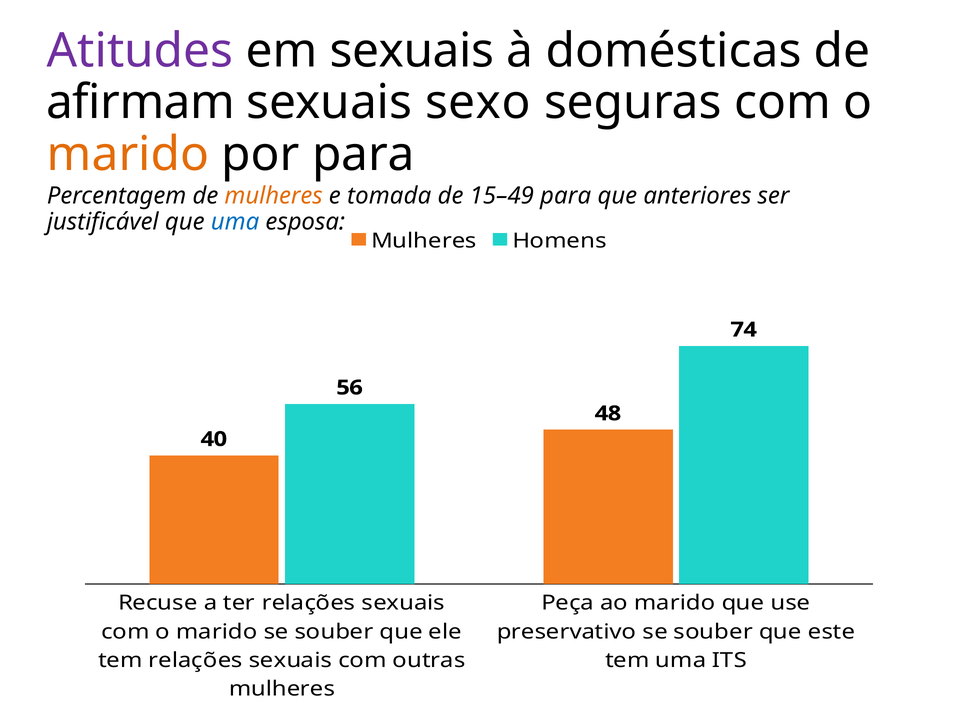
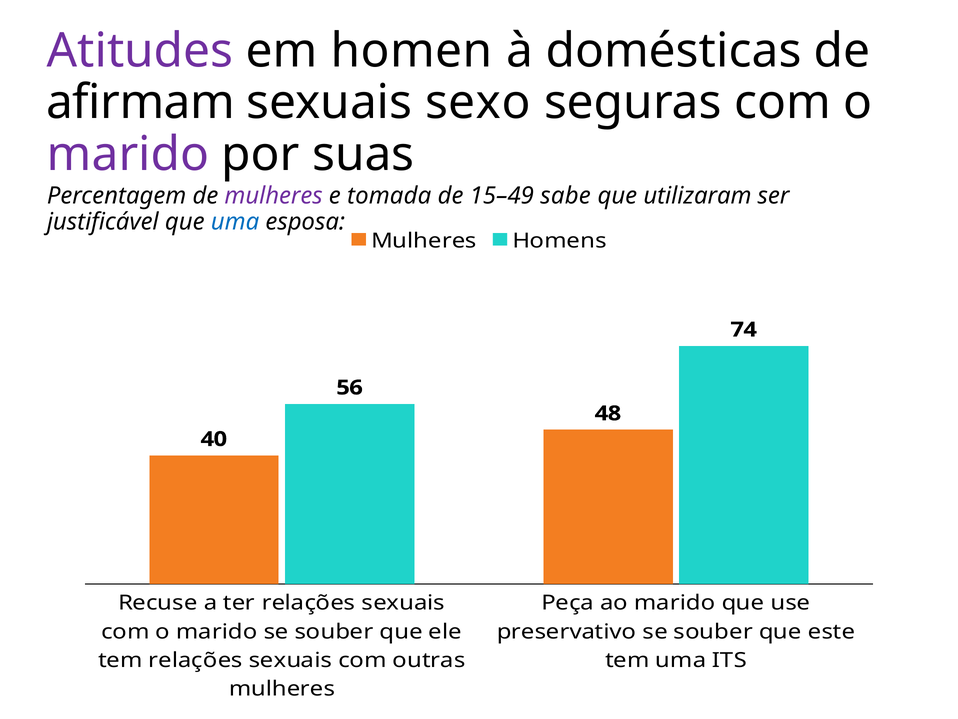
em sexuais: sexuais -> homen (412, 51)
marido colour: orange -> purple (128, 154)
por para: para -> suas (363, 154)
mulheres colour: orange -> purple (274, 196)
15–49 para: para -> sabe (566, 196)
anteriores: anteriores -> utilizaram (697, 196)
